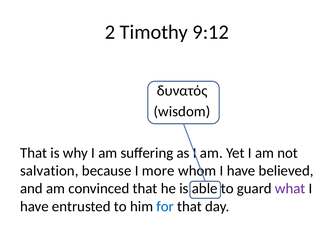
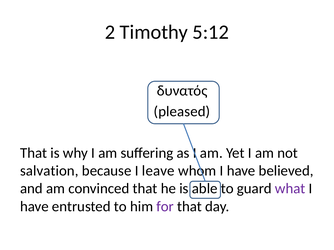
9:12: 9:12 -> 5:12 (211, 32)
wisdom: wisdom -> pleased (182, 112)
more: more -> leave (158, 171)
for colour: blue -> purple (165, 207)
